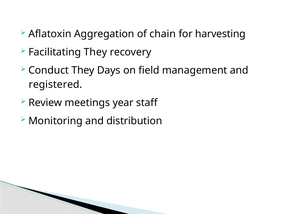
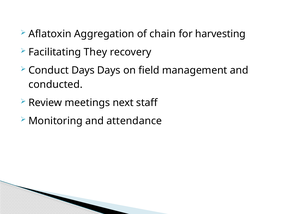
Conduct They: They -> Days (83, 70)
registered: registered -> conducted (56, 84)
year: year -> next (123, 103)
distribution: distribution -> attendance (134, 121)
